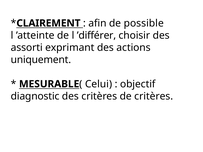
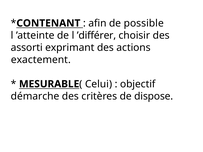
CLAIREMENT: CLAIREMENT -> CONTENANT (48, 23)
uniquement: uniquement -> exactement (41, 60)
diagnostic: diagnostic -> démarche (35, 96)
de critères: critères -> dispose (154, 96)
